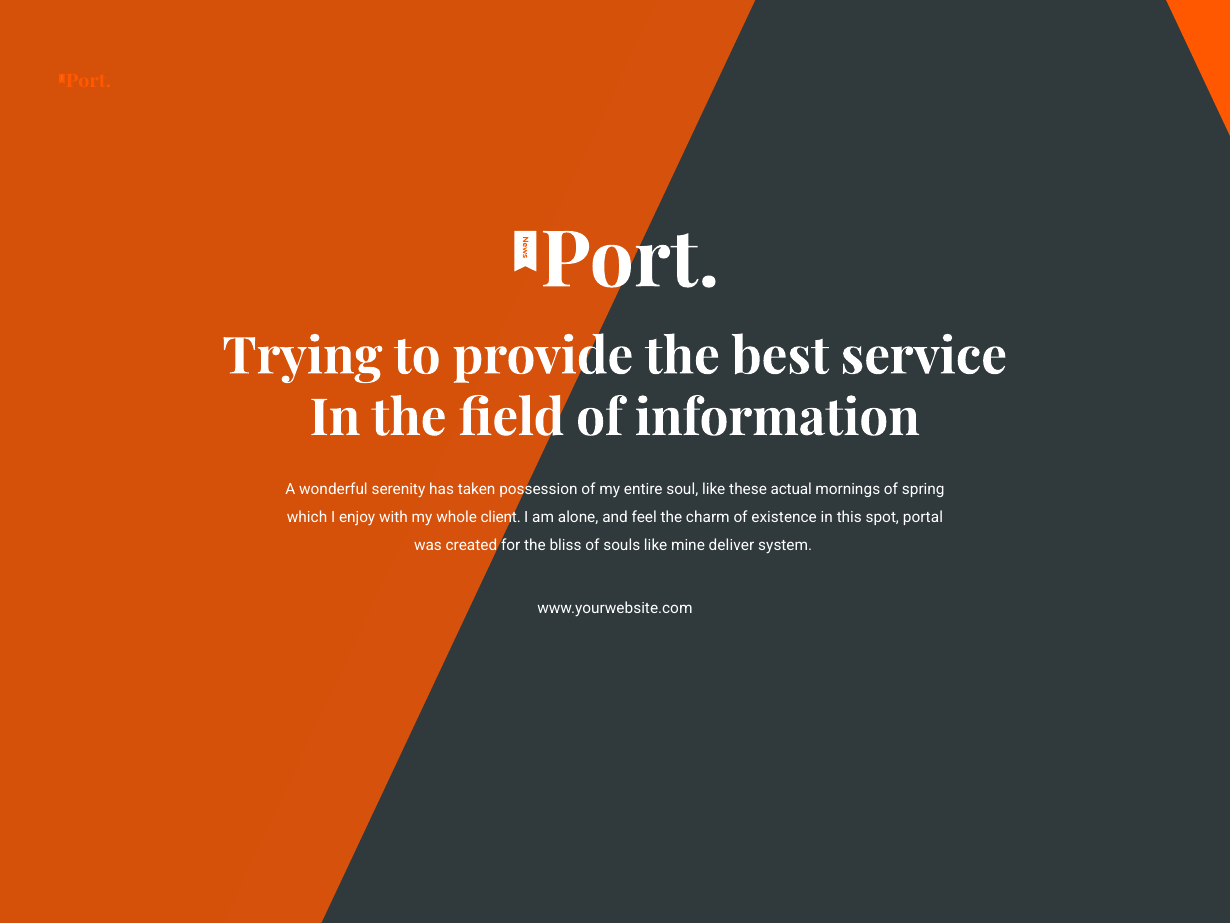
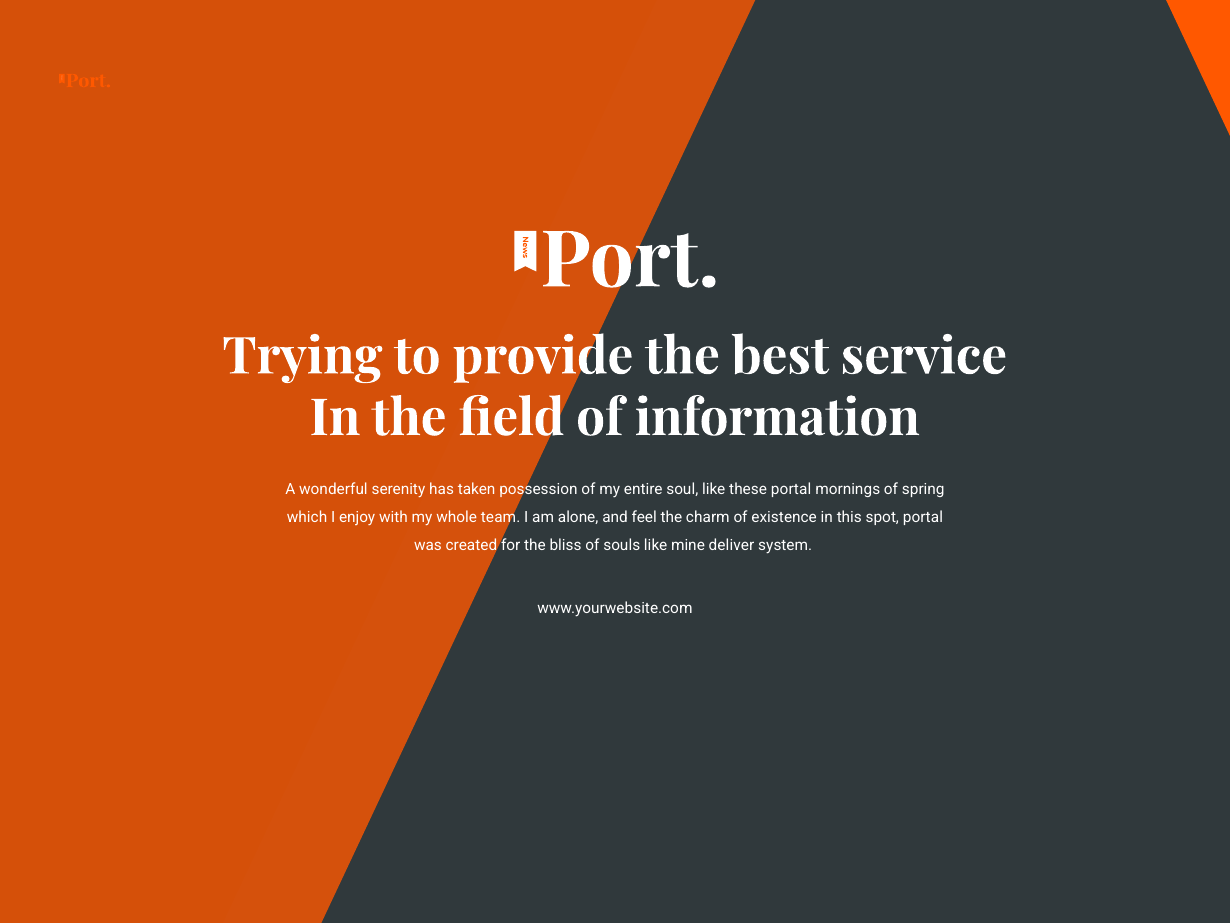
these actual: actual -> portal (791, 490)
client: client -> team (501, 517)
